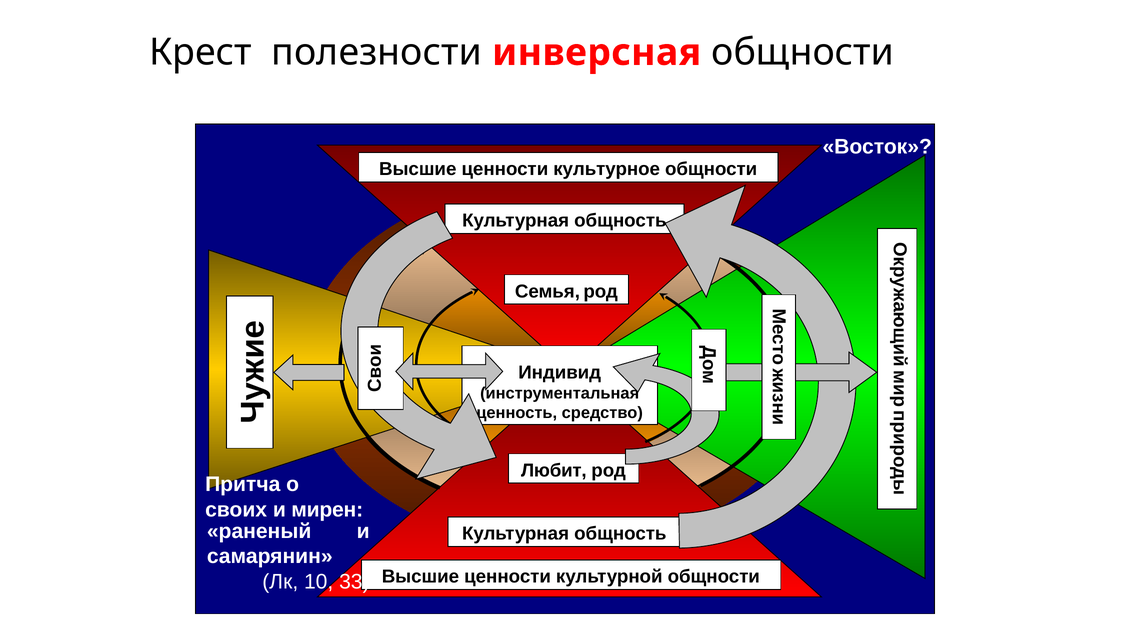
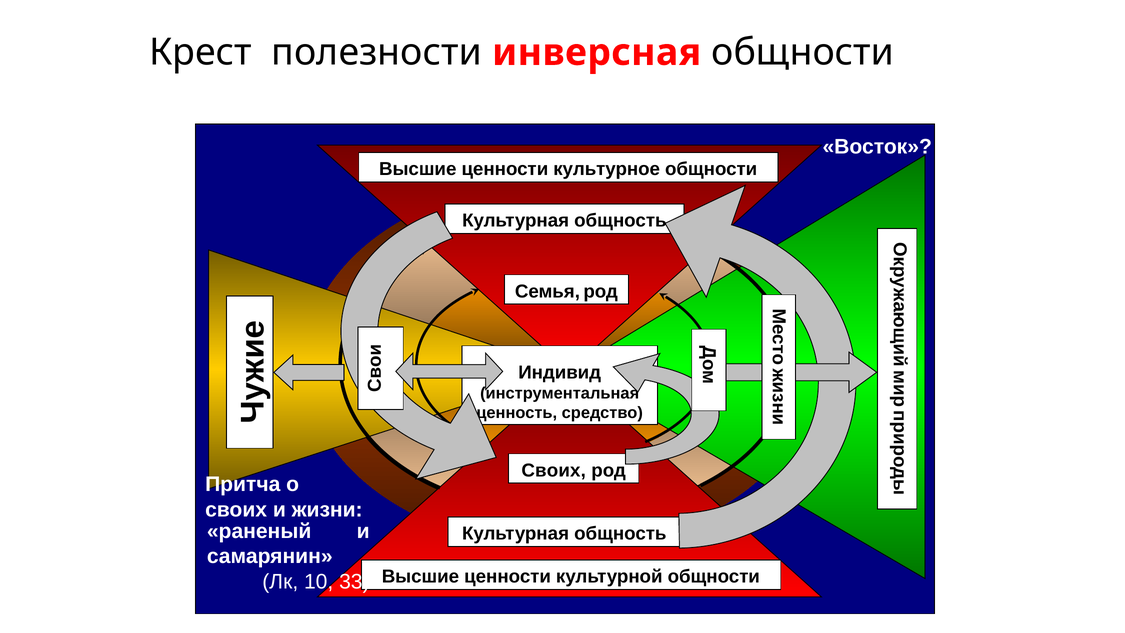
Любит: Любит -> Своих (554, 470)
мирен: мирен -> жизни (327, 510)
